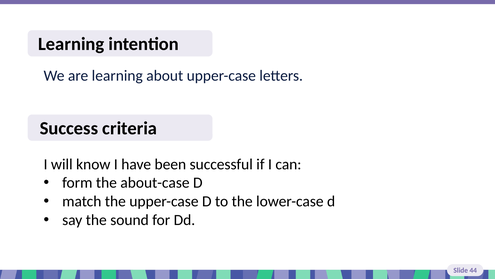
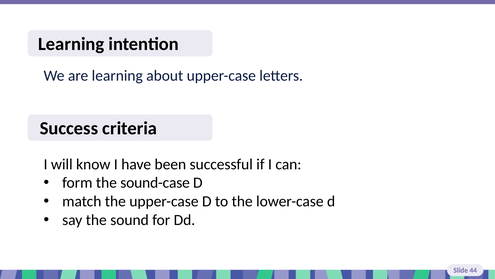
about-case: about-case -> sound-case (155, 182)
